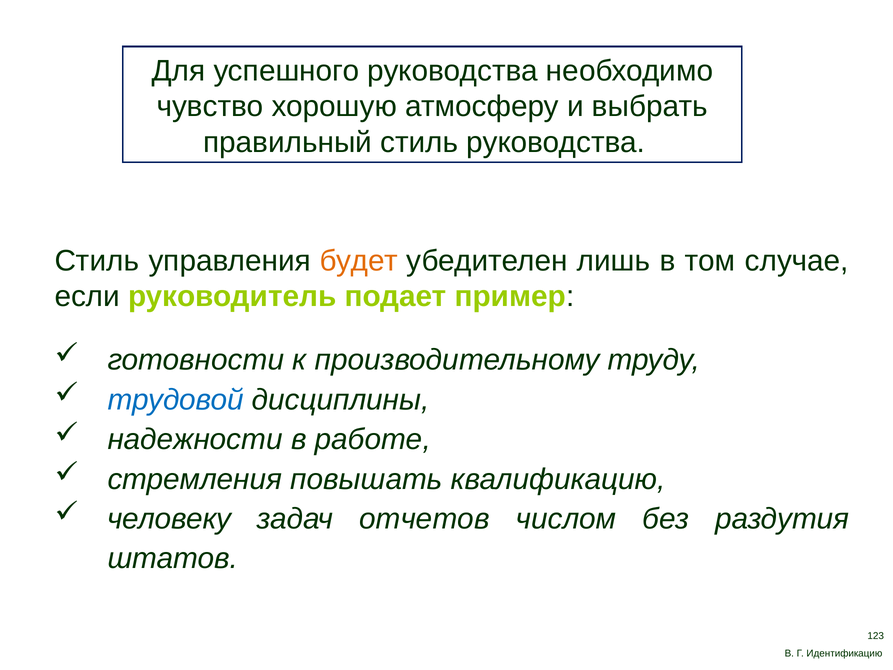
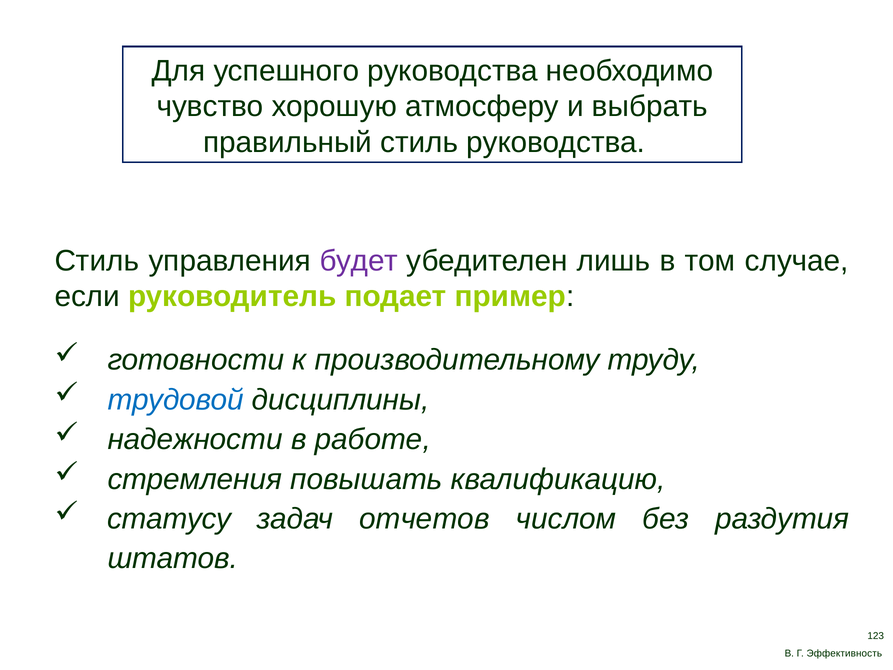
будет colour: orange -> purple (359, 261)
человеку: человеку -> статусу (169, 519)
Идентификацию: Идентификацию -> Эффективность (844, 653)
